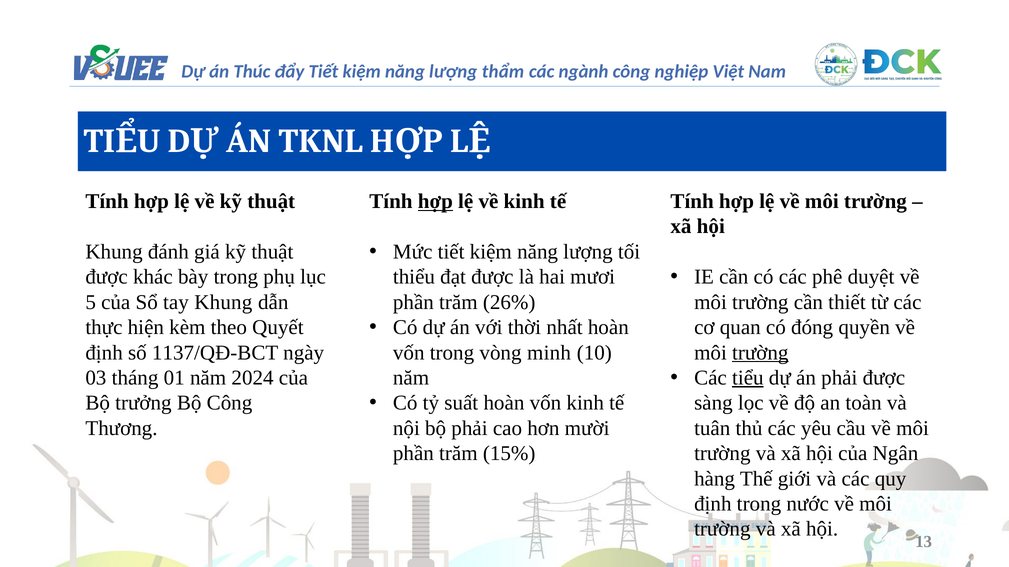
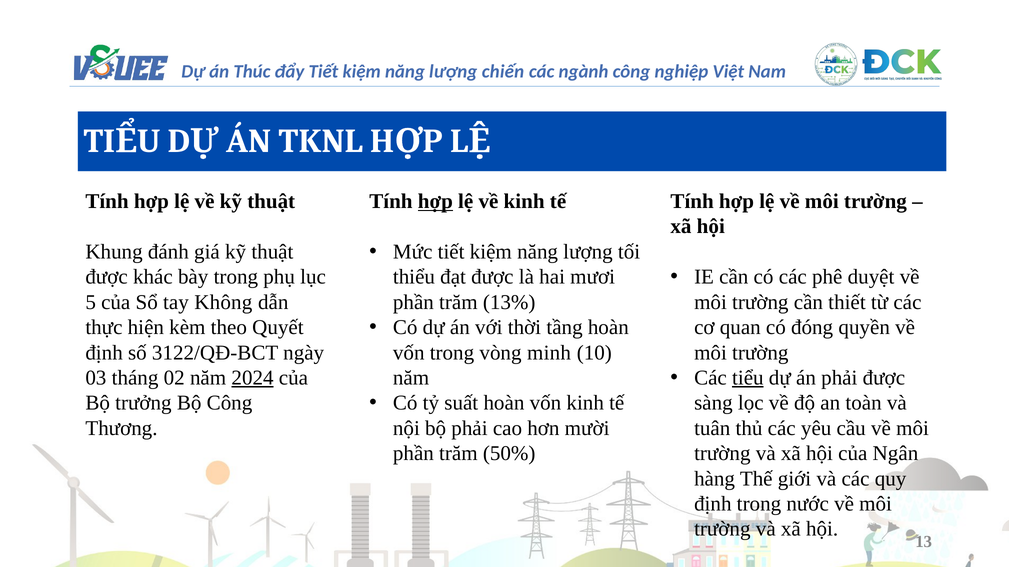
thẩm: thẩm -> chiến (503, 72)
tay Khung: Khung -> Không (223, 302)
26%: 26% -> 13% (509, 302)
nhất: nhất -> tầng (565, 328)
1137/QĐ-BCT: 1137/QĐ-BCT -> 3122/QĐ-BCT (215, 353)
trường underline: present -> none (760, 353)
01: 01 -> 02 (174, 378)
2024 underline: none -> present (253, 378)
15%: 15% -> 50% (509, 454)
